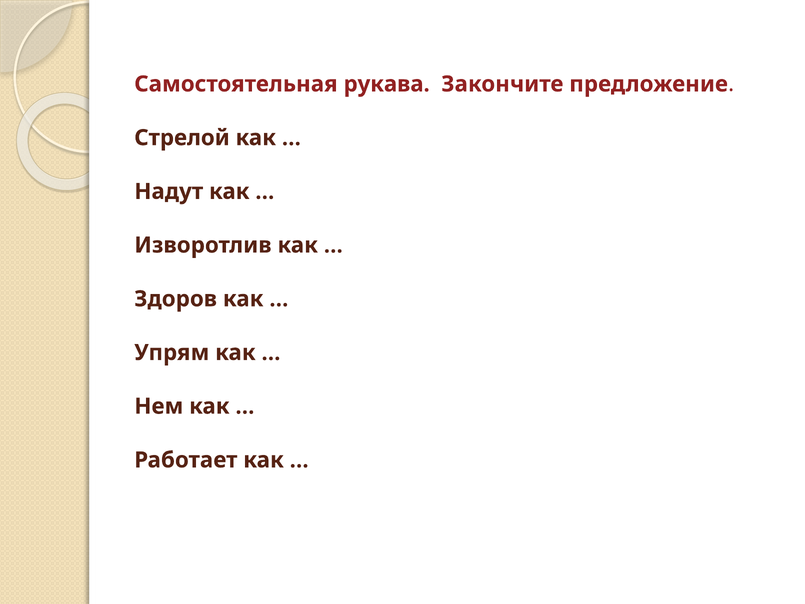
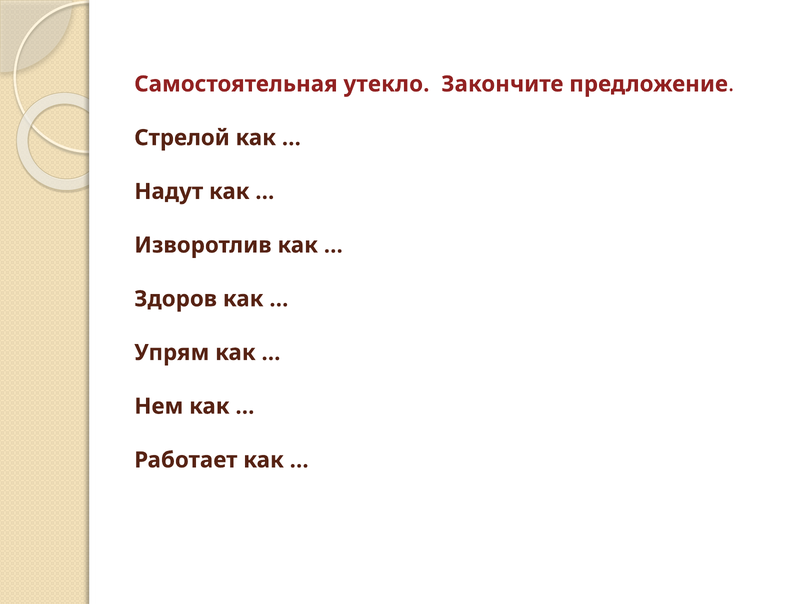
рукава: рукава -> утекло (386, 84)
